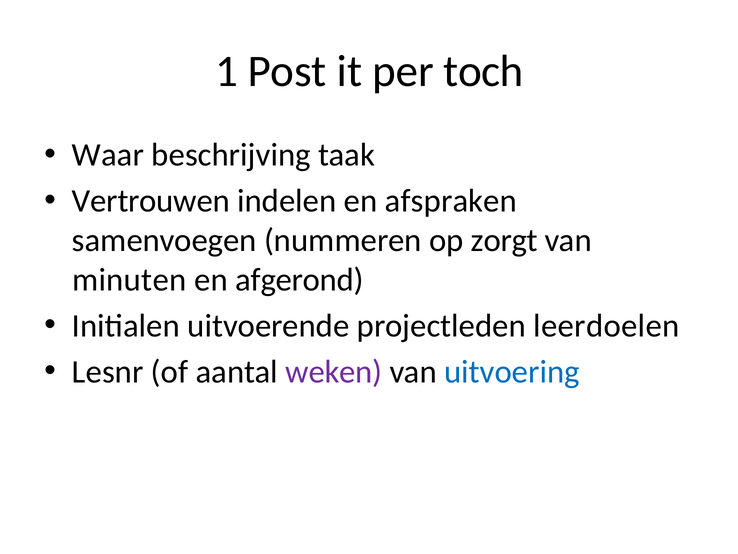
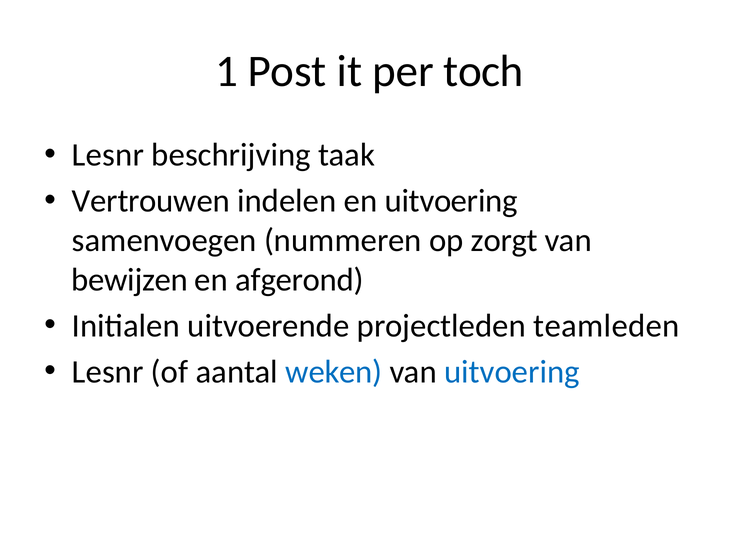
Waar: Waar -> Lesnr (108, 155)
en afspraken: afspraken -> uitvoering (451, 201)
minuten: minuten -> bewijzen (130, 279)
leerdoelen: leerdoelen -> teamleden (606, 325)
weken colour: purple -> blue (334, 371)
